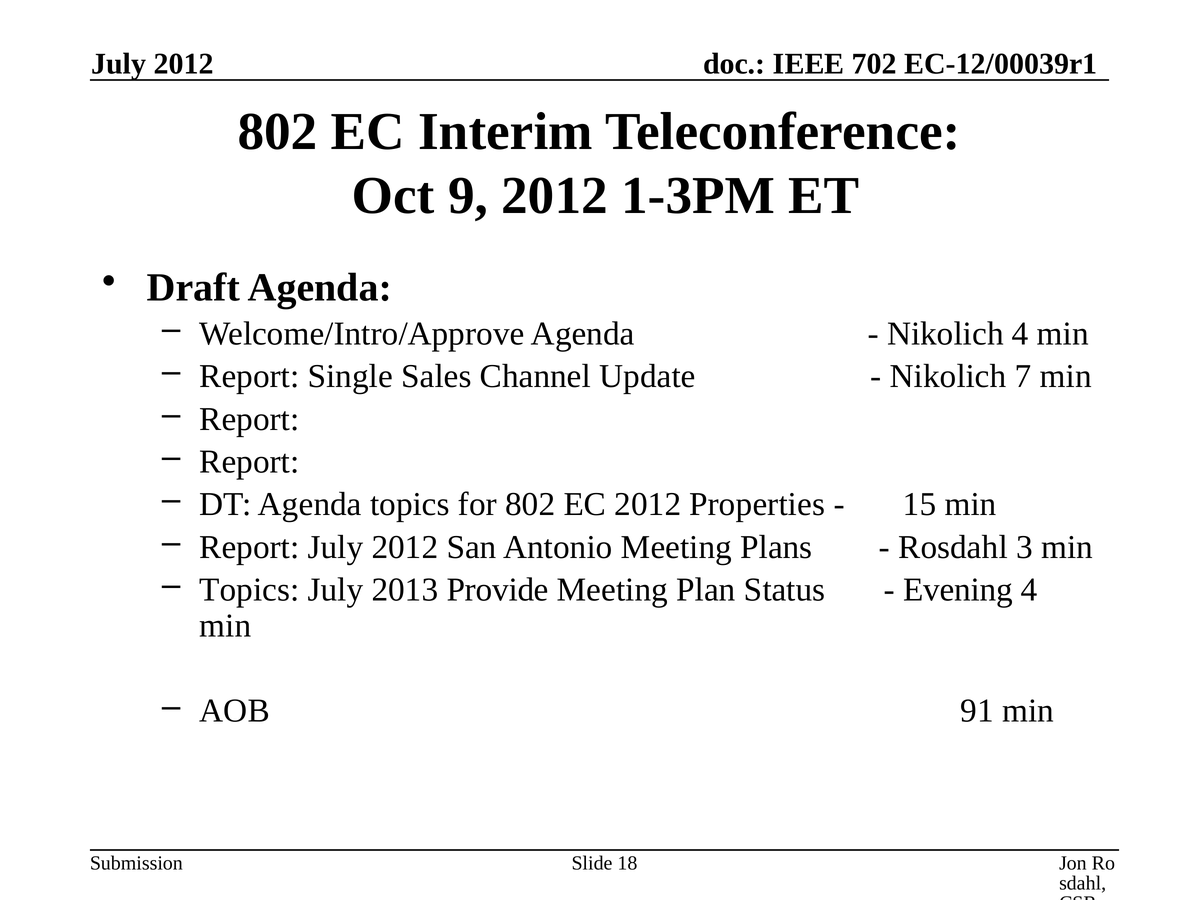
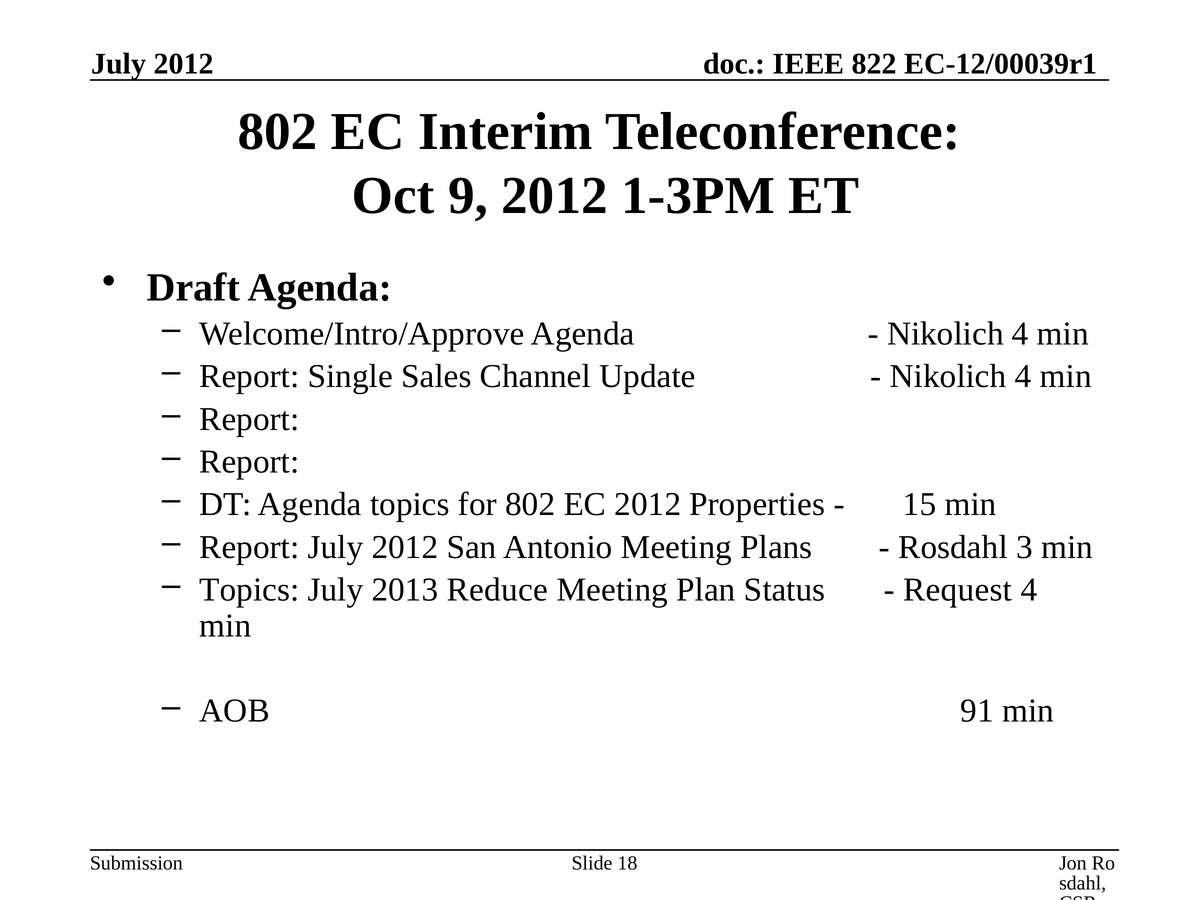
702: 702 -> 822 (874, 64)
7: 7 -> 4 (1023, 376)
Provide: Provide -> Reduce (497, 589)
Evening: Evening -> Request (958, 589)
